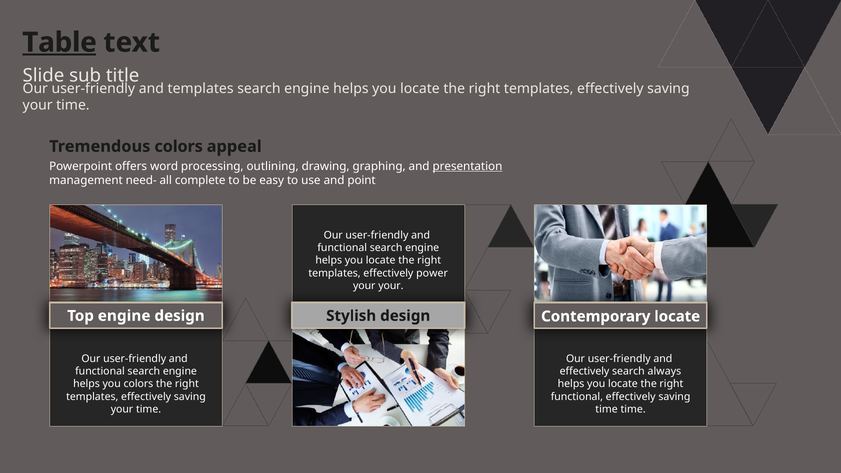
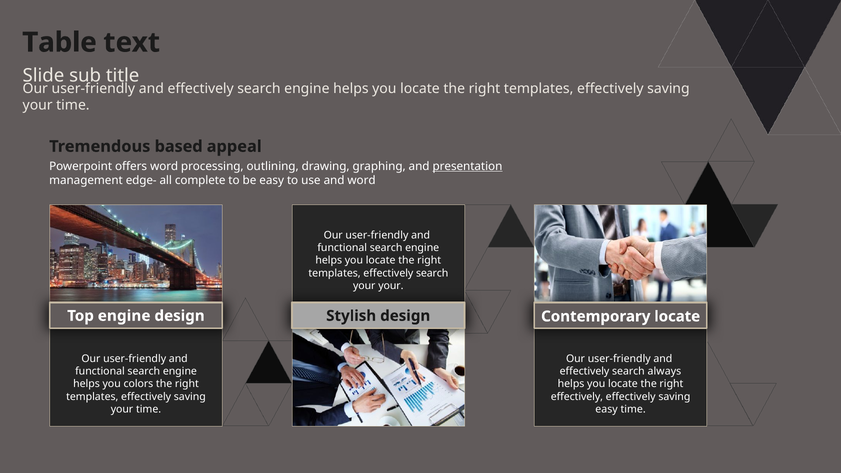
Table underline: present -> none (60, 42)
templates: templates -> effectively (201, 88)
Tremendous colors: colors -> based (179, 146)
need-: need- -> edge- (141, 180)
and point: point -> word (362, 180)
templates effectively power: power -> search (432, 273)
functional: functional -> effectively (577, 397)
time: time -> easy (607, 409)
